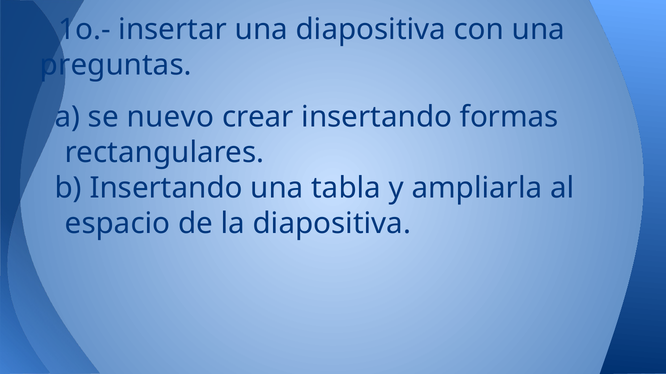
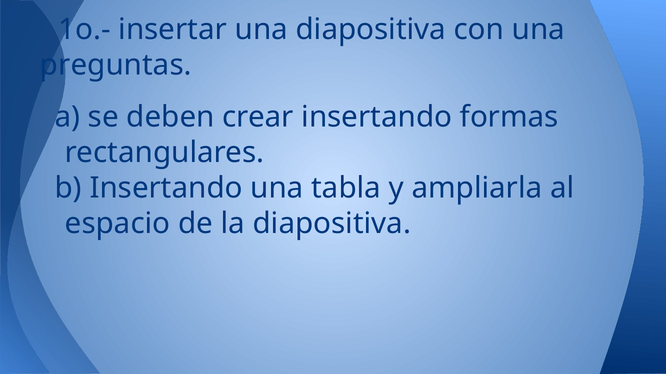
nuevo: nuevo -> deben (171, 117)
